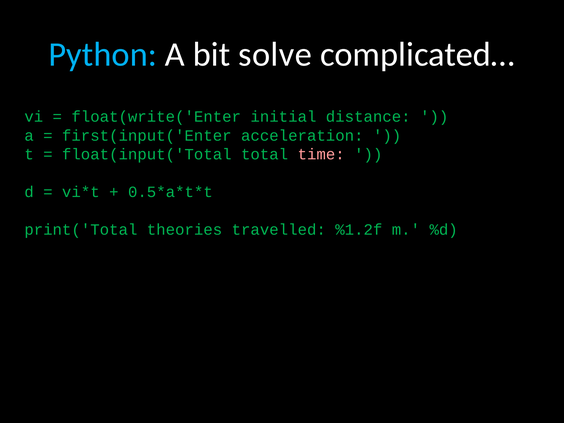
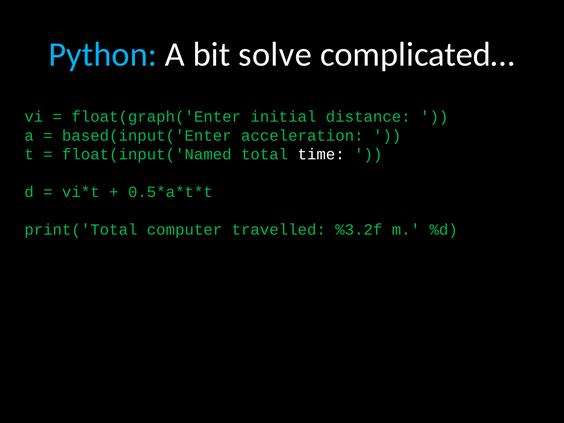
float(write('Enter: float(write('Enter -> float(graph('Enter (156, 117)
first(input('Enter: first(input('Enter -> based(input('Enter (147, 135)
float(input('Total: float(input('Total -> float(input('Named (147, 154)
time colour: pink -> white (321, 154)
theories: theories -> computer (185, 230)
%1.2f: %1.2f -> %3.2f (359, 230)
